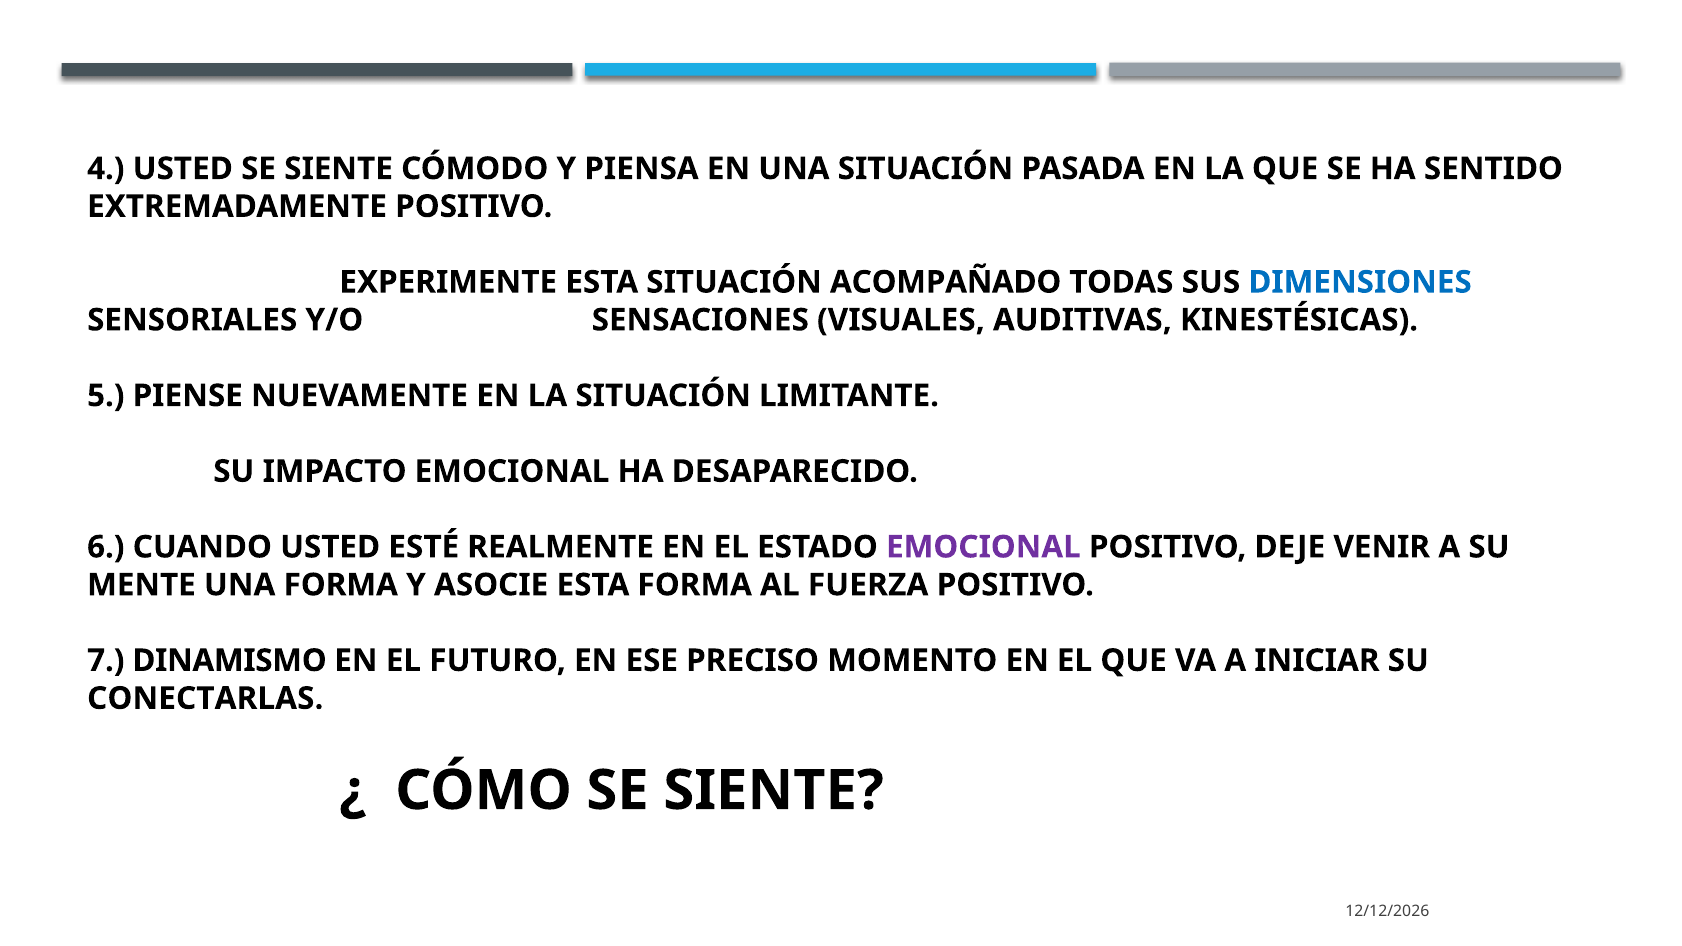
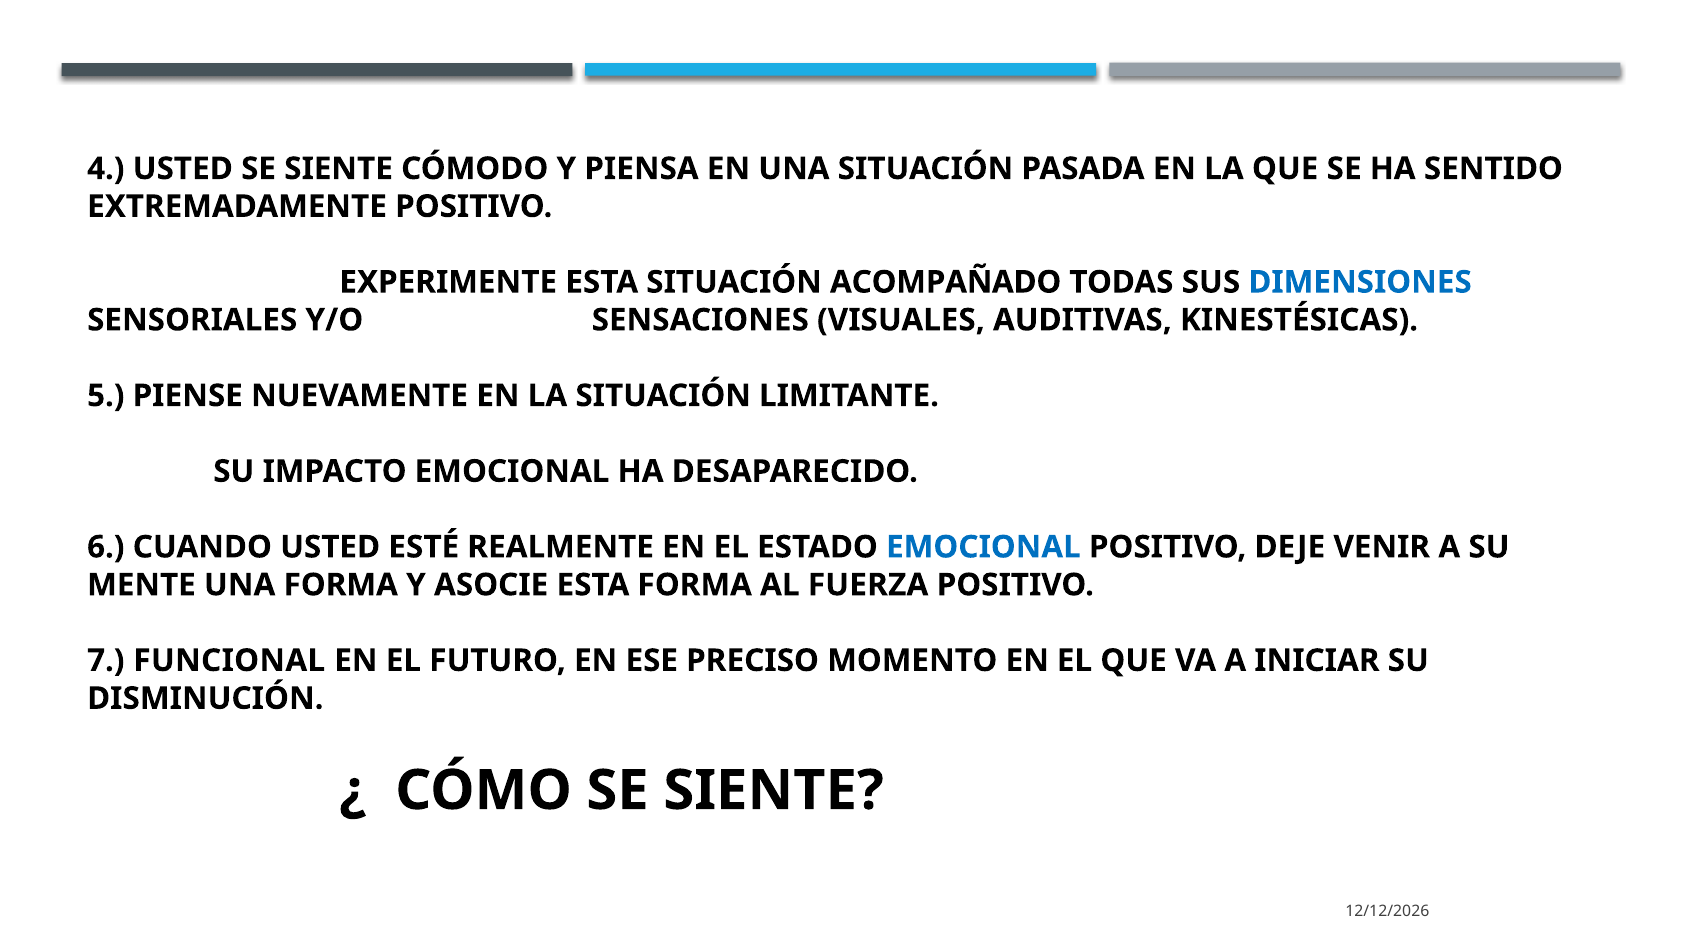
EMOCIONAL colour: purple -> blue (983, 547)
DINAMISMO: DINAMISMO -> FUNCIONAL (229, 661)
CONECTARLAS: CONECTARLAS -> DISMINUCIÓN (205, 699)
